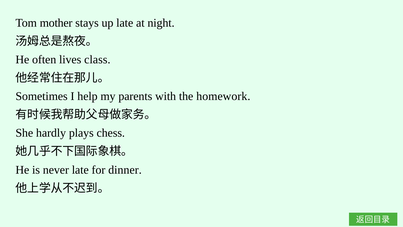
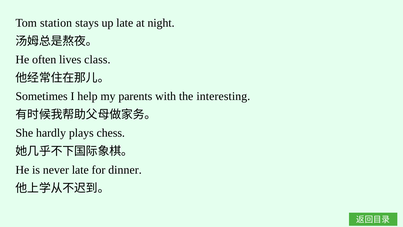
mother: mother -> station (56, 23)
homework: homework -> interesting (223, 96)
